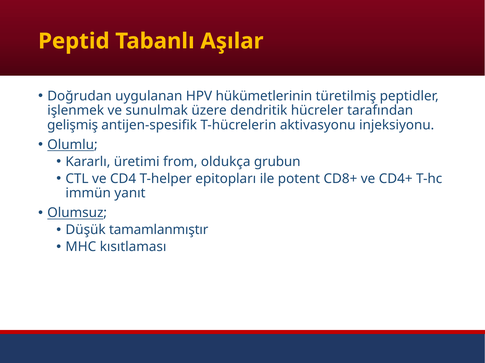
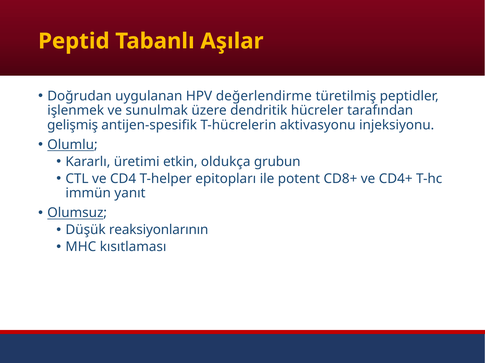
hükümetlerinin: hükümetlerinin -> değerlendirme (264, 96)
from: from -> etkin (180, 162)
tamamlanmıştır: tamamlanmıştır -> reaksiyonlarının (159, 230)
